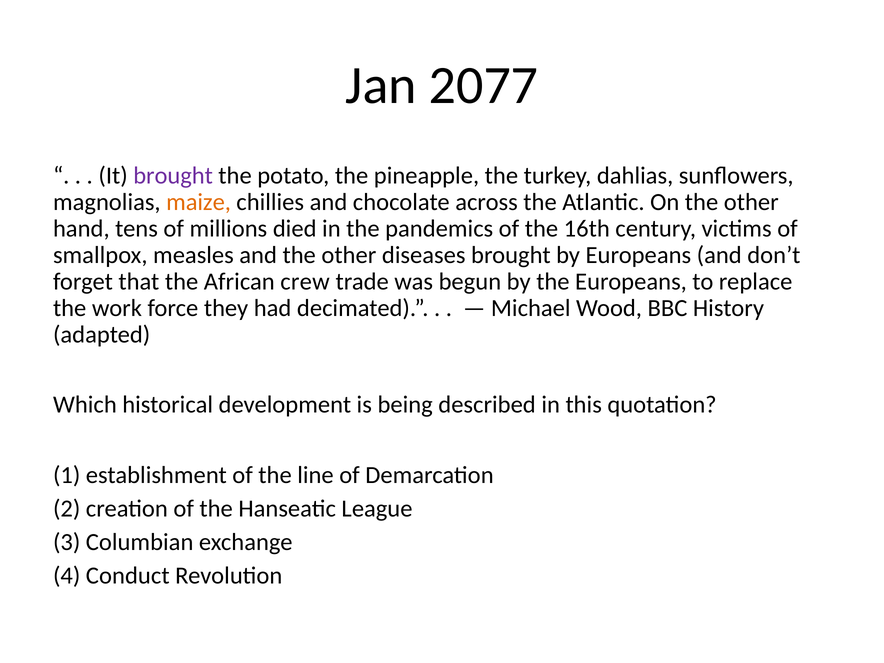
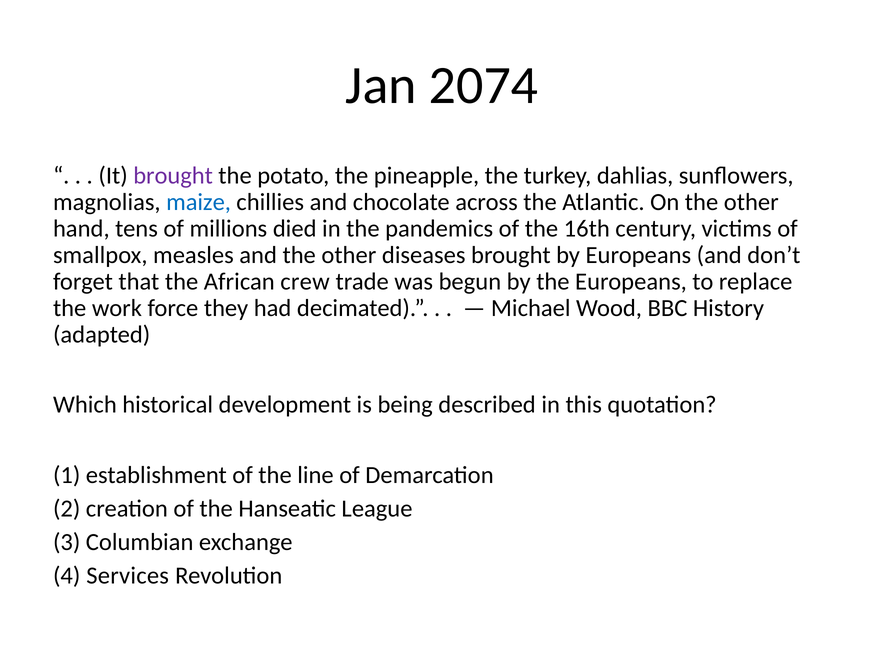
2077: 2077 -> 2074 (484, 86)
maize colour: orange -> blue (199, 202)
Conduct: Conduct -> Services (128, 576)
